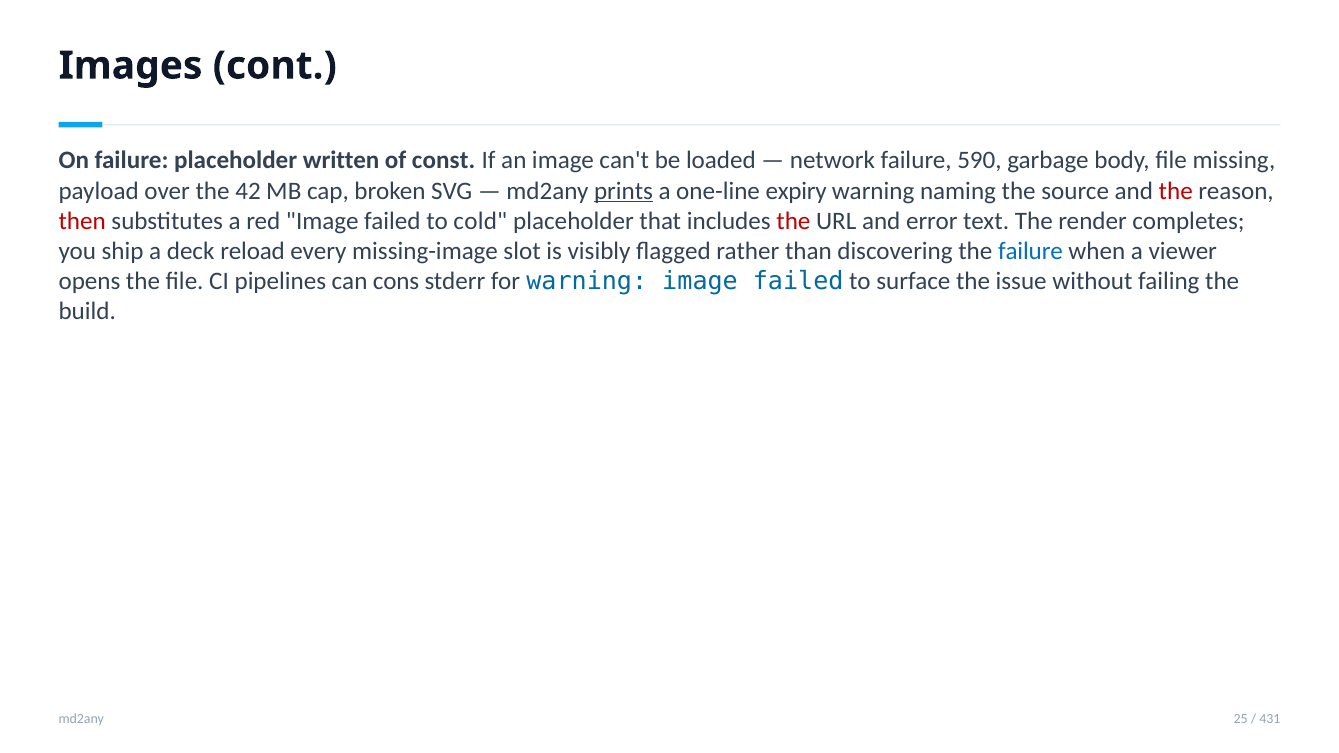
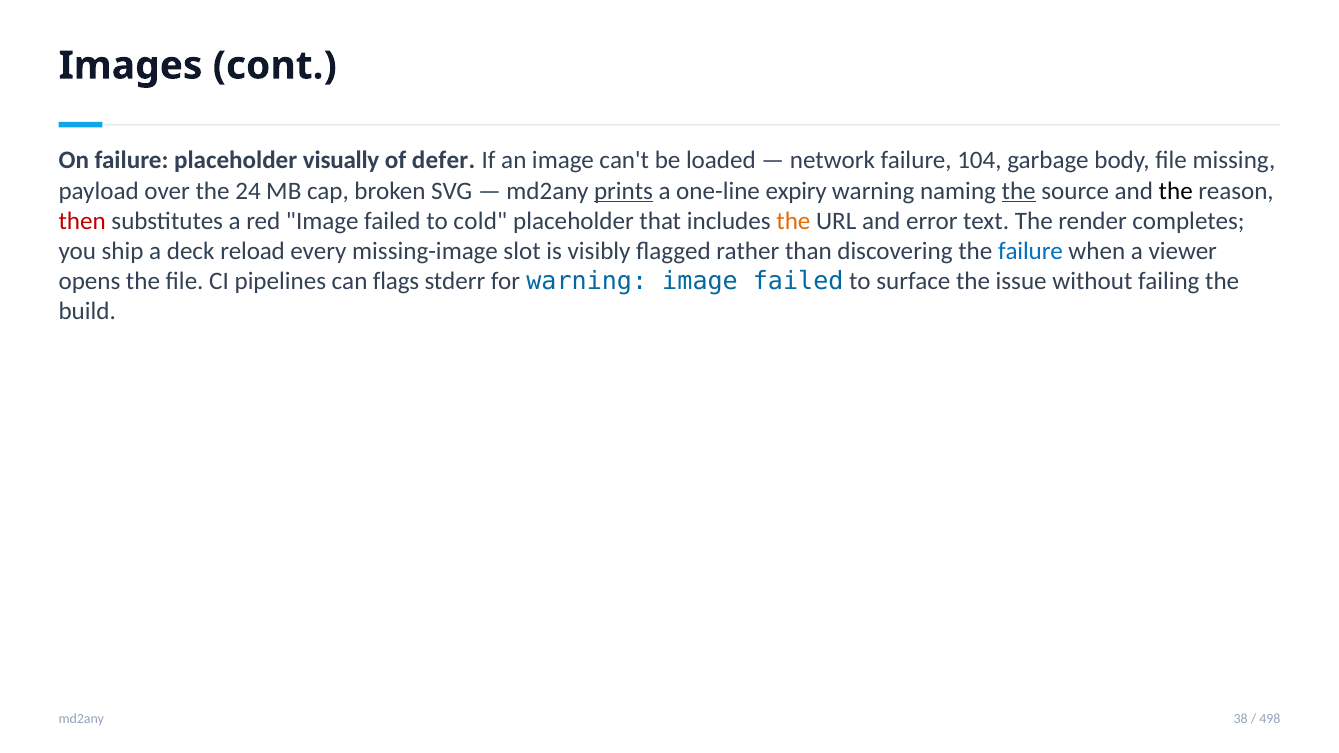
written: written -> visually (341, 161)
const: const -> defer (444, 161)
590: 590 -> 104 (979, 161)
42: 42 -> 24 (248, 191)
the underline: none -> present (1019, 191)
the colour: red -> black (1176, 191)
the colour: red -> orange (793, 221)
cons: cons -> flags (396, 281)
25: 25 -> 38 (1241, 719)
431: 431 -> 498 (1270, 719)
